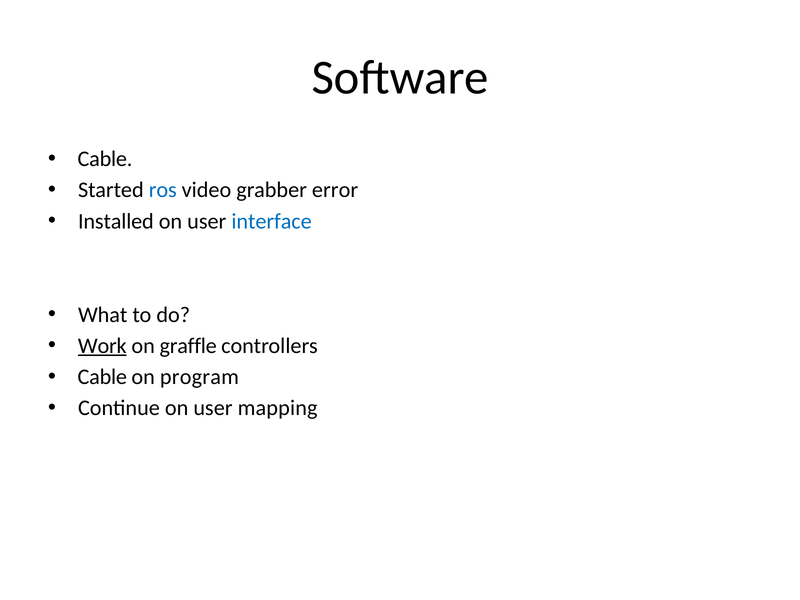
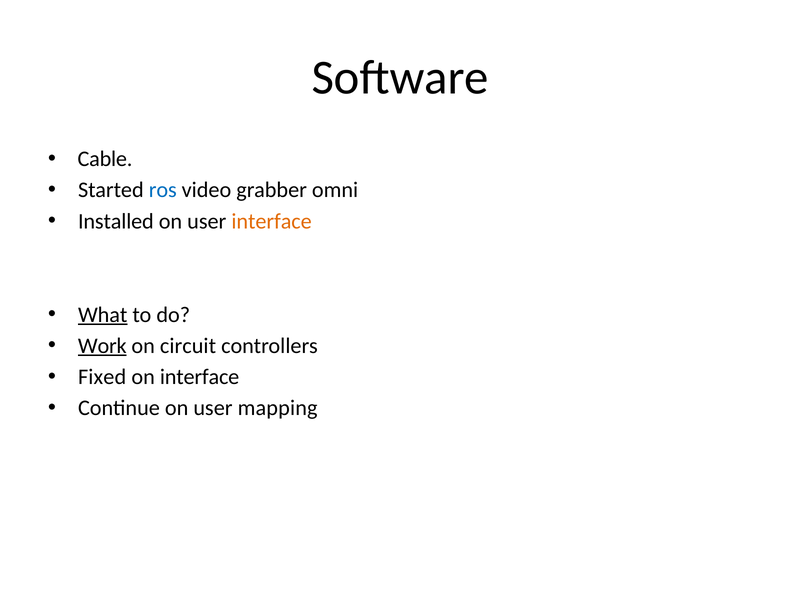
error: error -> omni (335, 190)
interface colour: blue -> orange (272, 221)
What underline: none -> present (103, 315)
graffle: graffle -> circuit (188, 346)
Cable: Cable -> Fixed (102, 377)
on program: program -> interface (200, 377)
